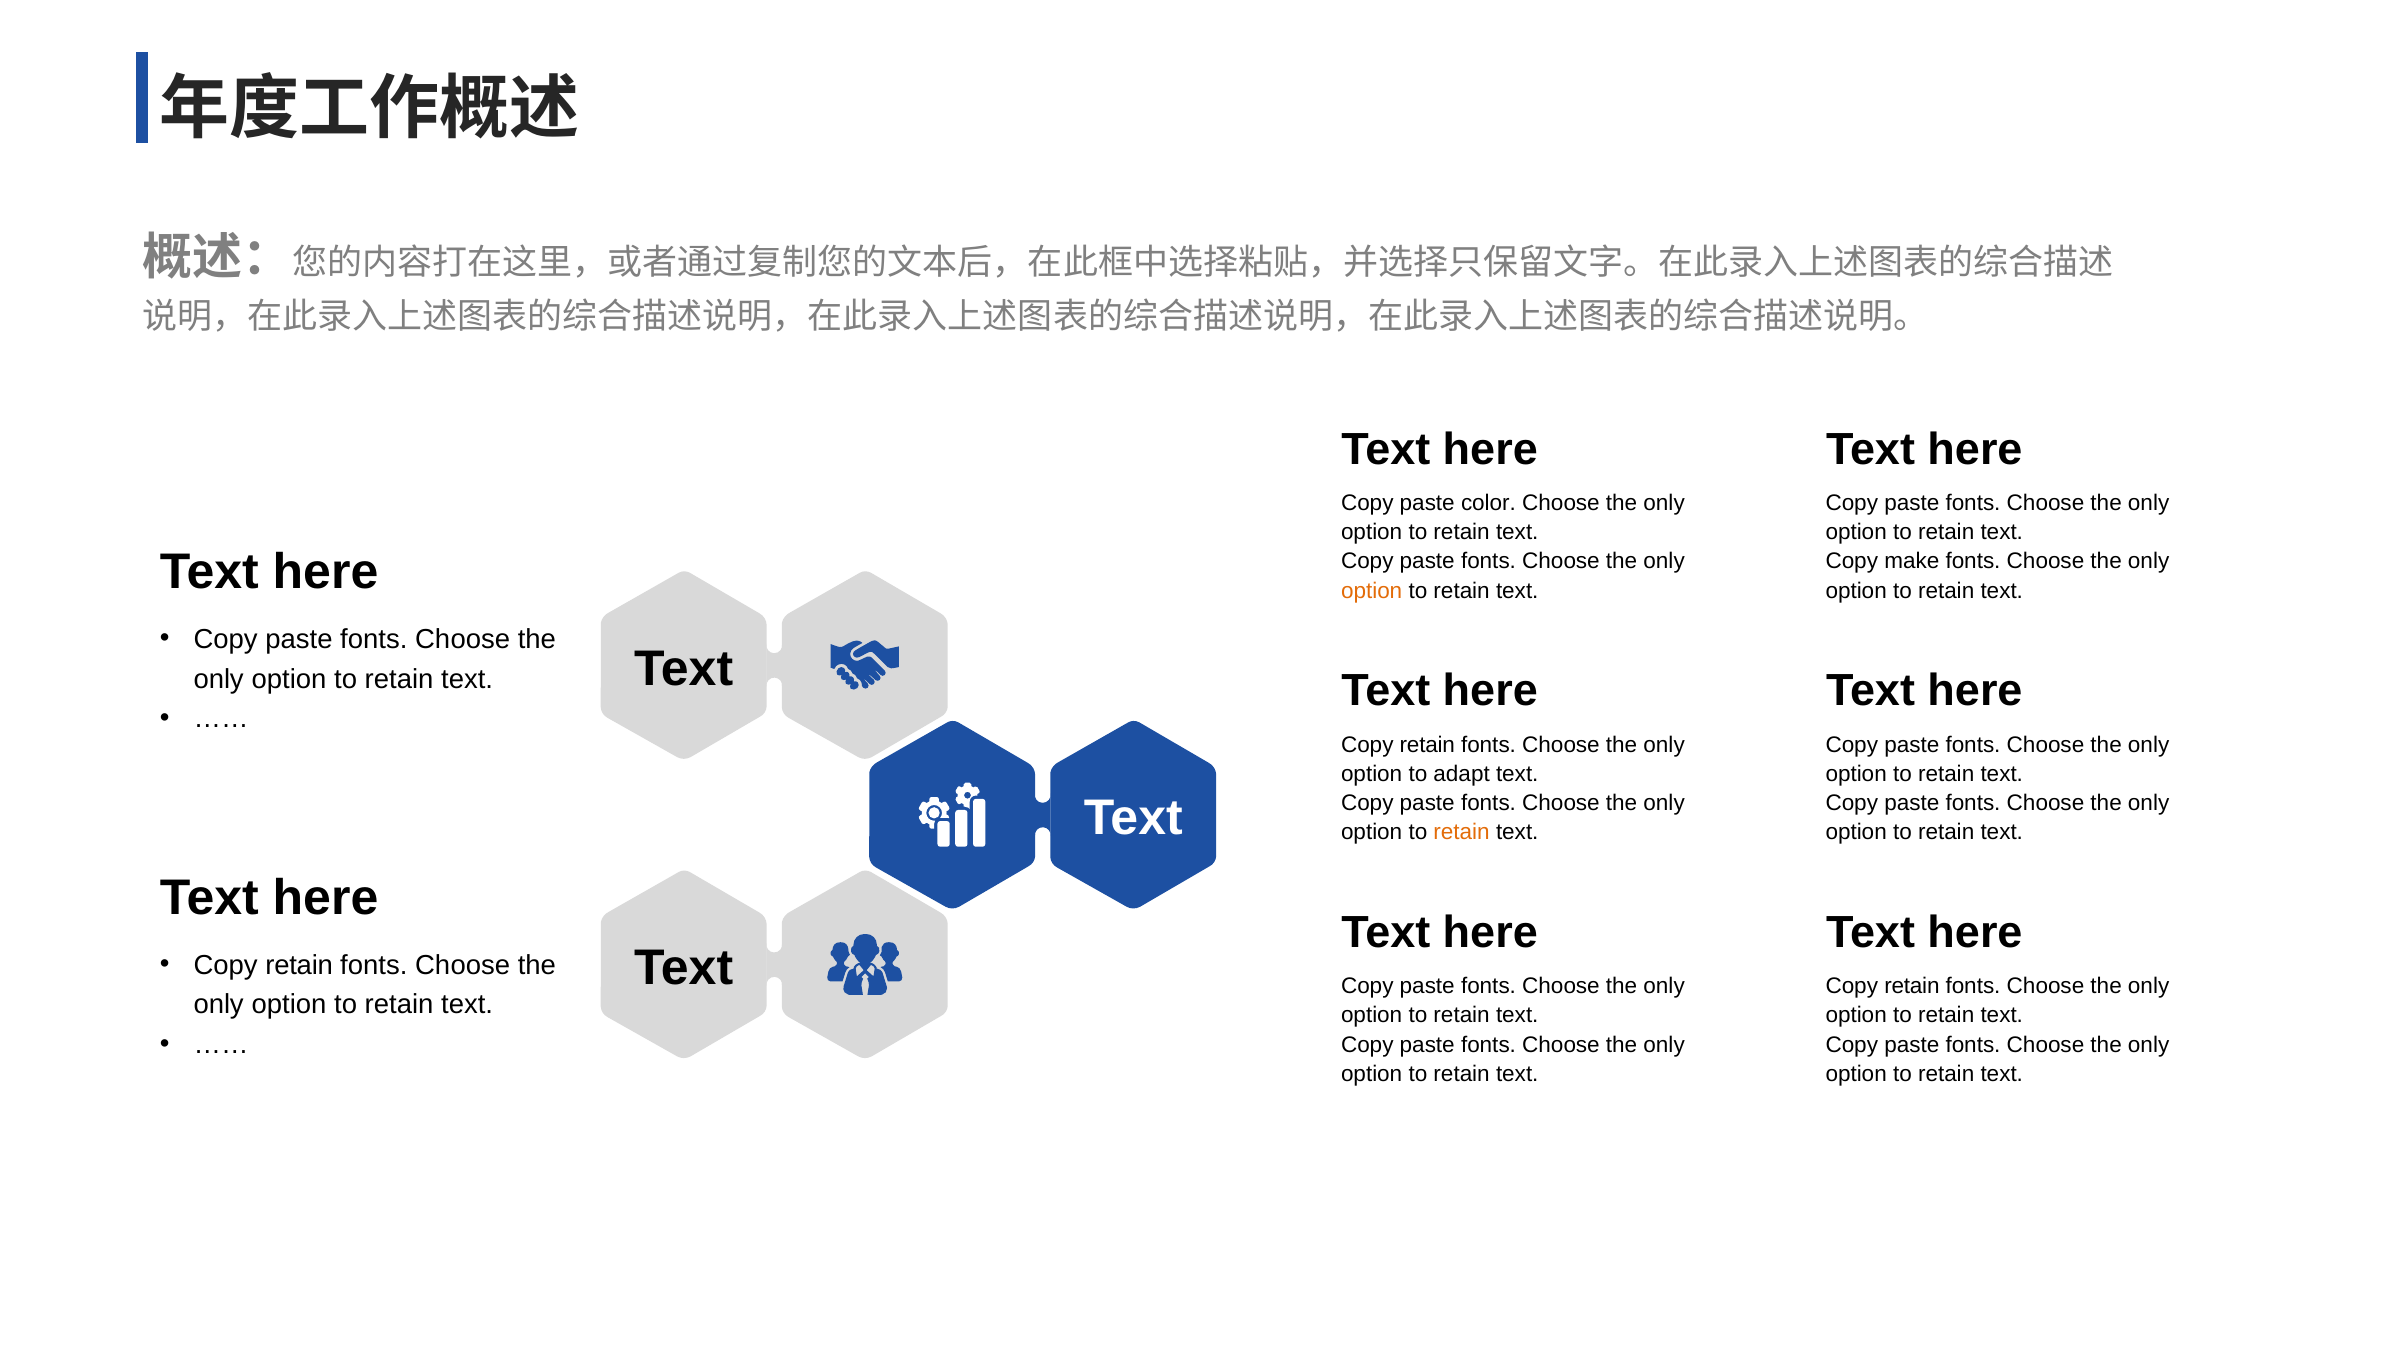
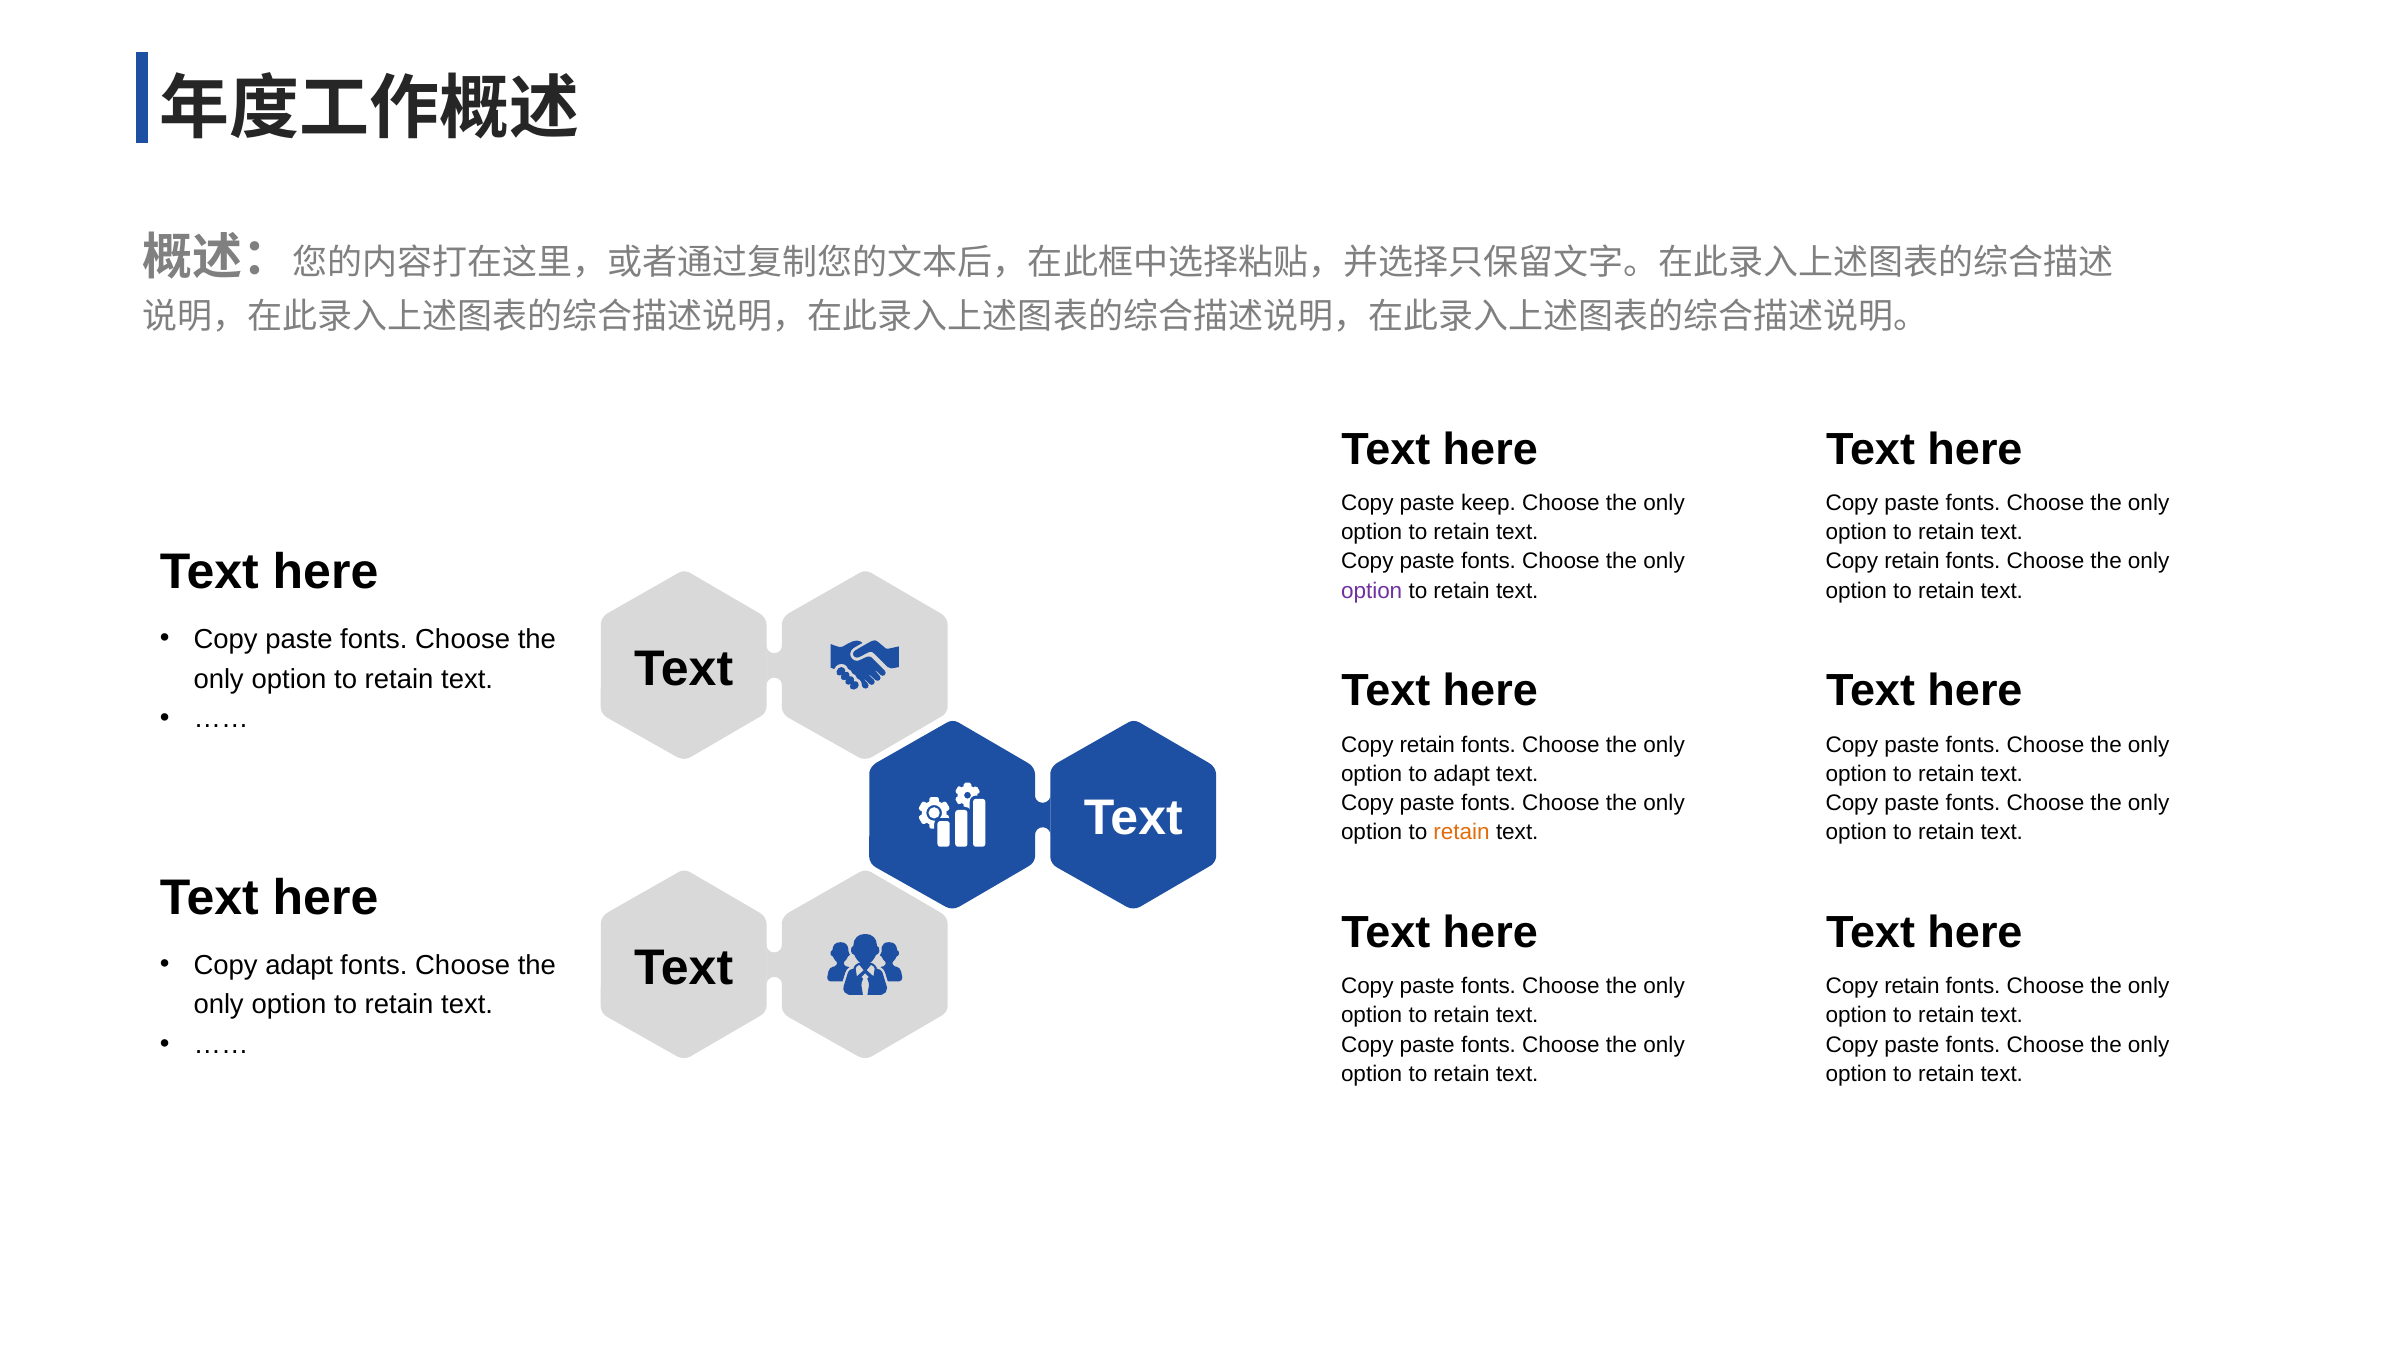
color: color -> keep (1488, 503)
make: make -> retain (1912, 561)
option colour: orange -> purple (1372, 591)
retain: retain -> adapt (299, 965)
